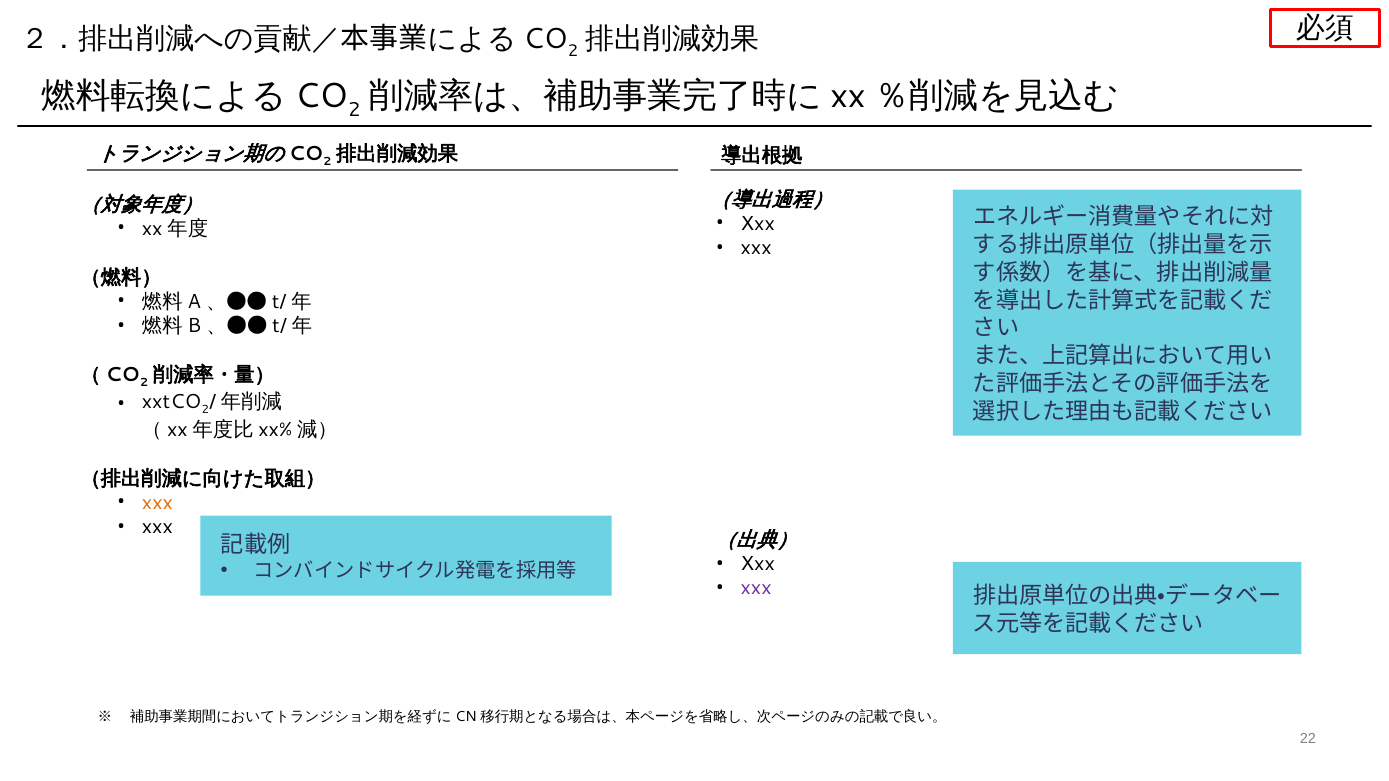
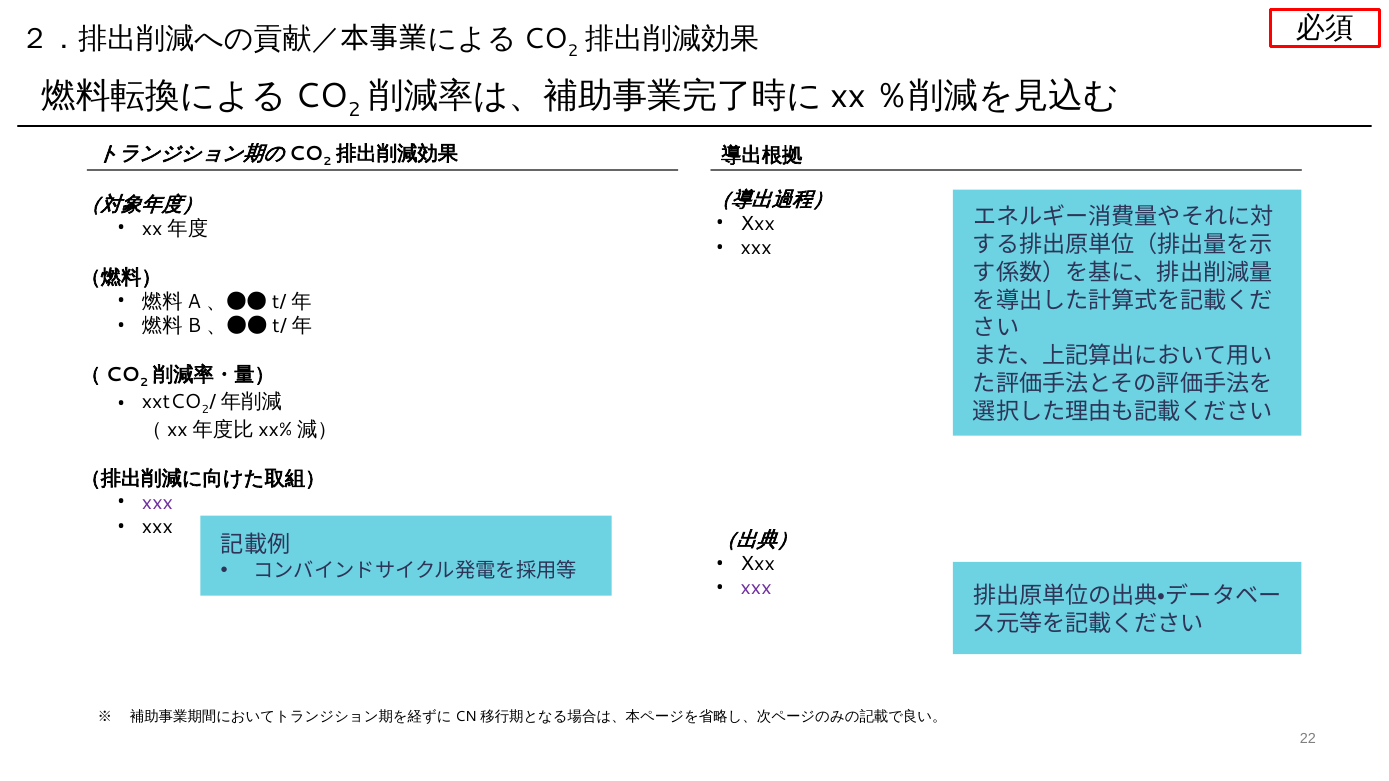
xxx colour: orange -> purple (157, 503)
